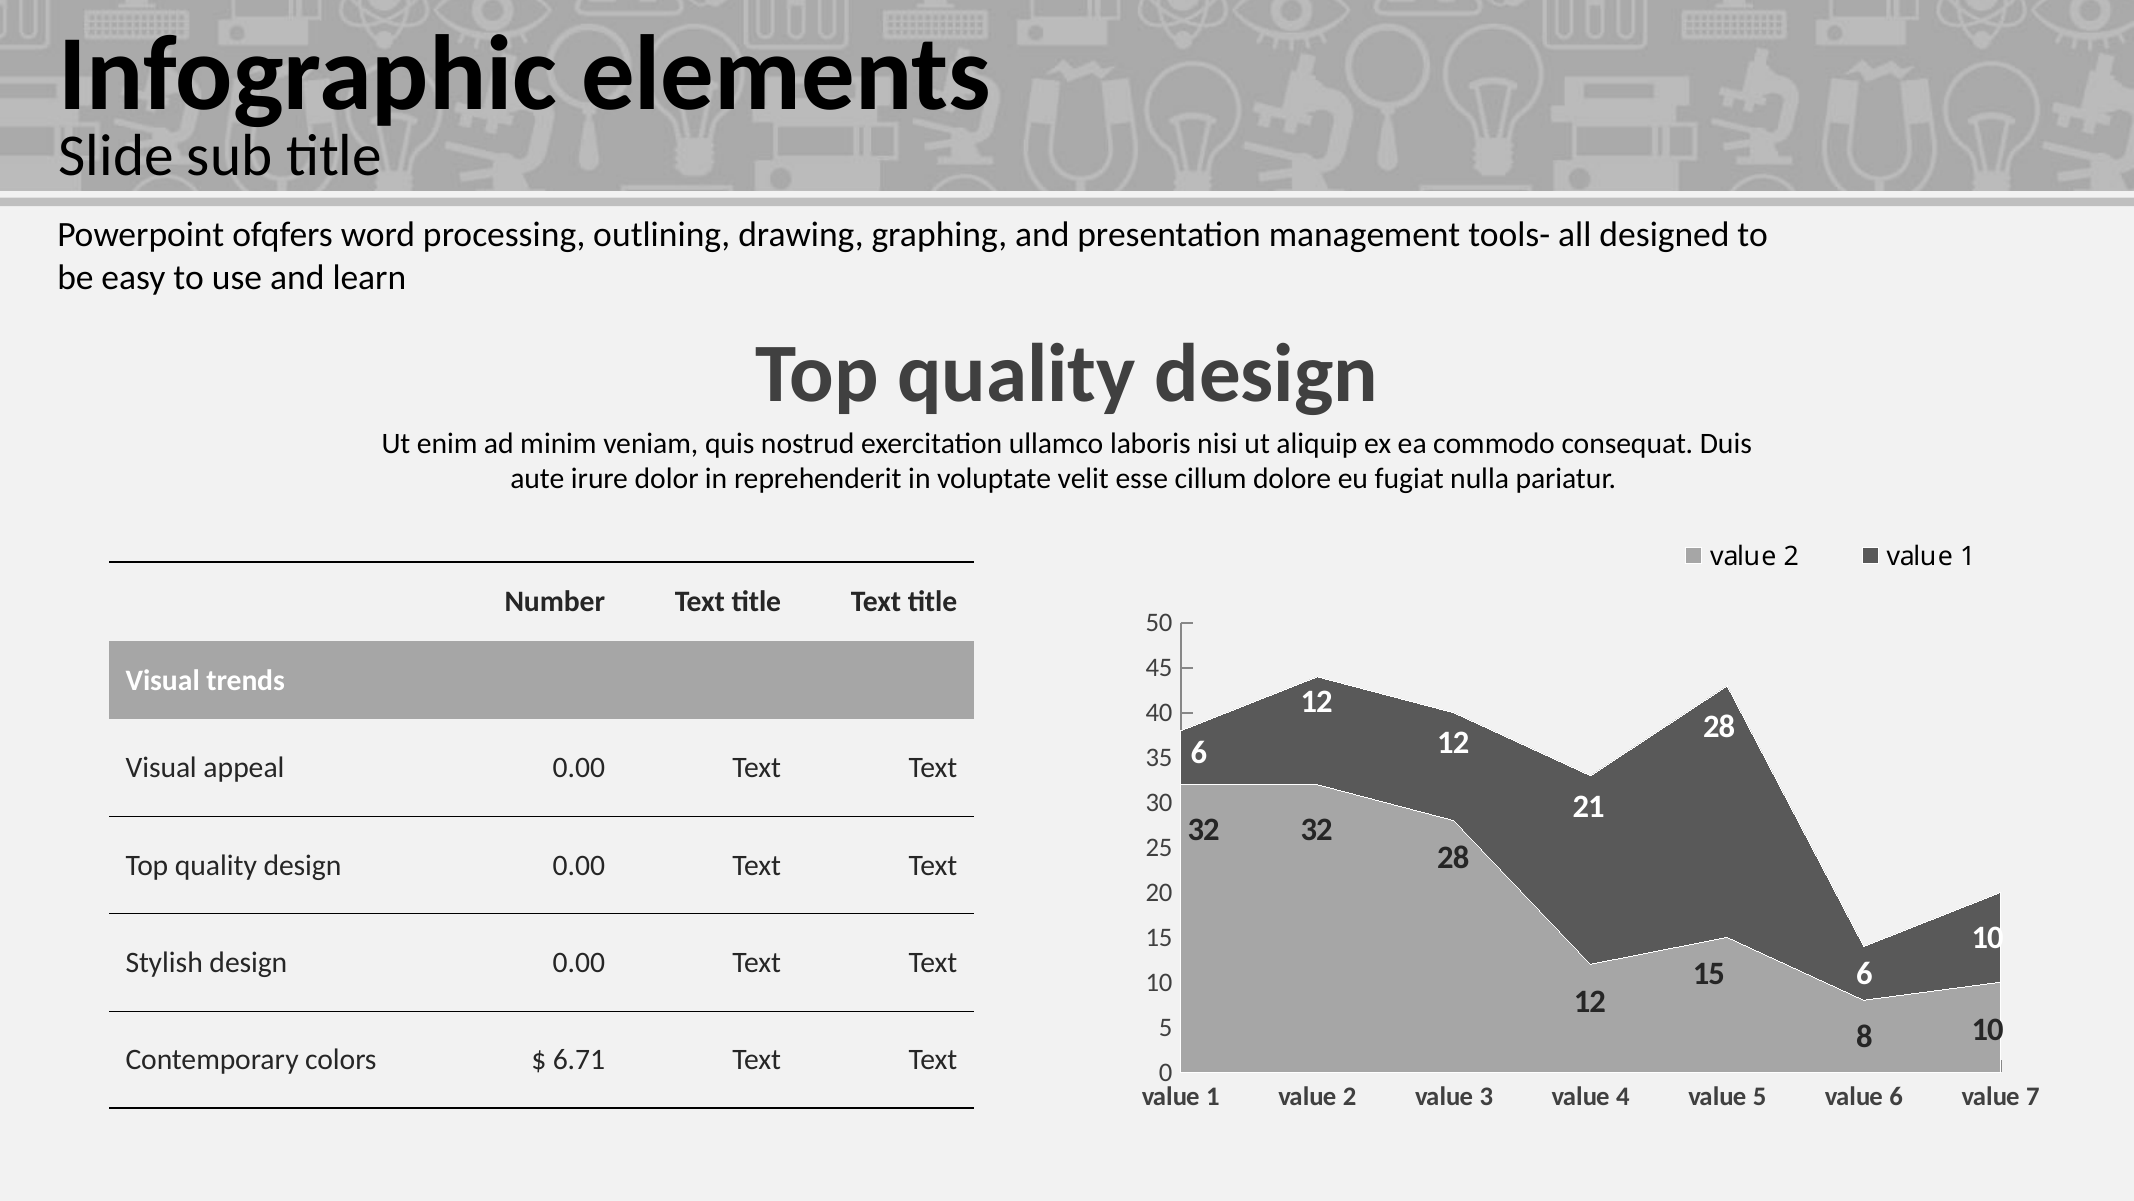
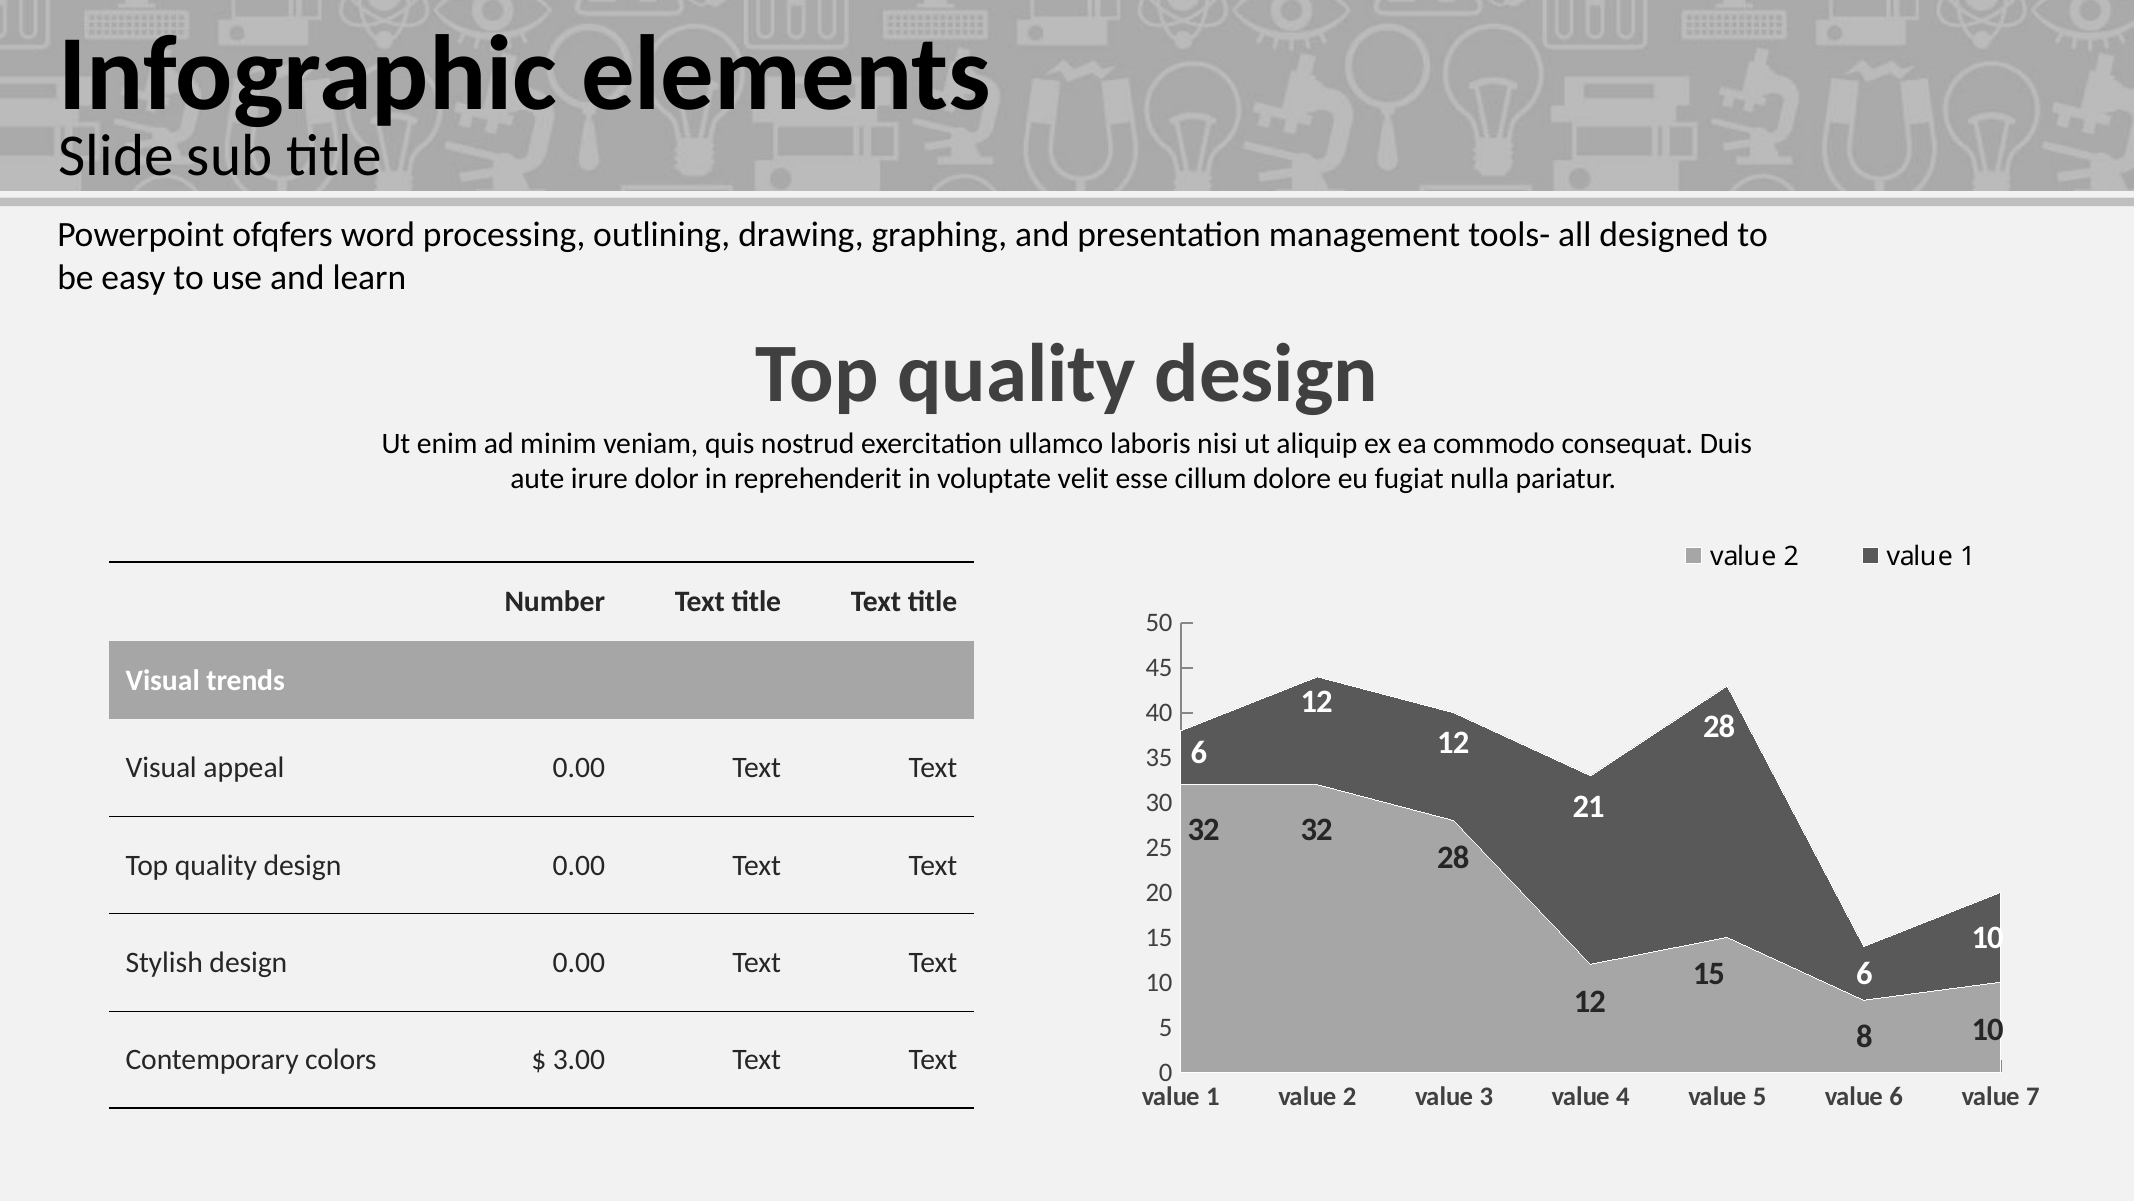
6.71: 6.71 -> 3.00 (579, 1059)
